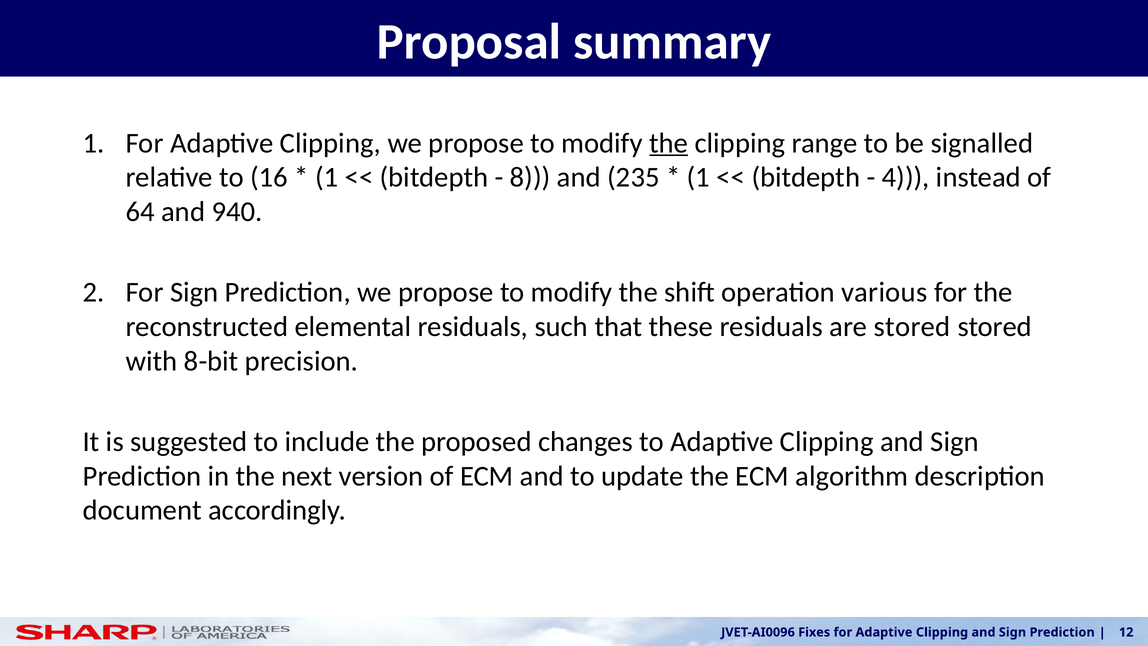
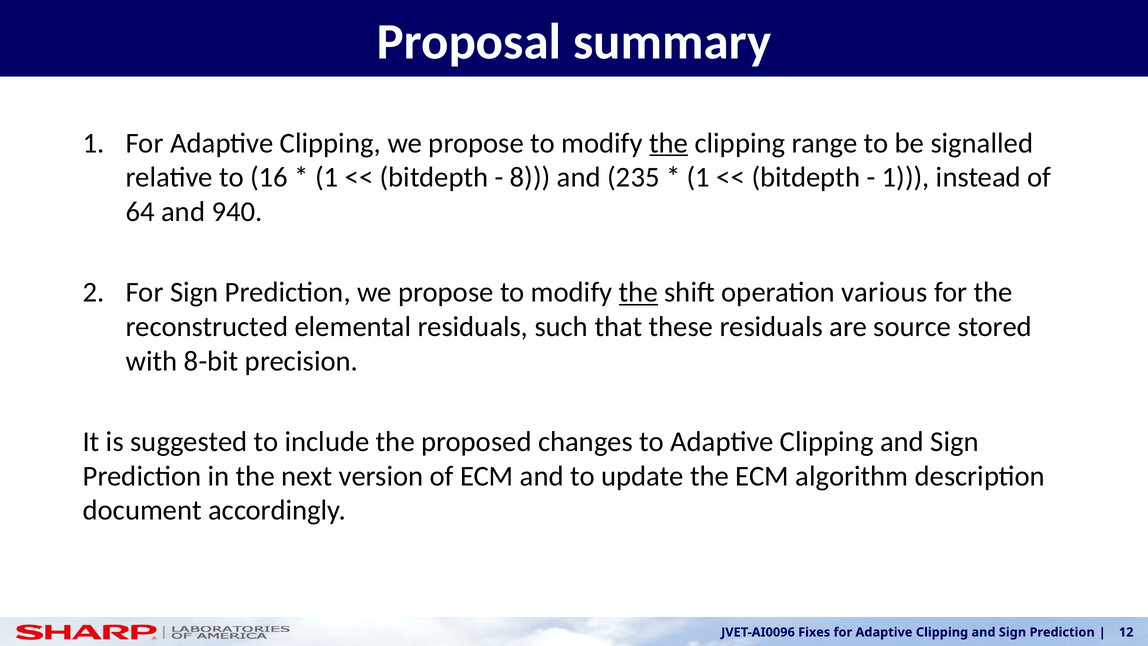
4: 4 -> 1 (906, 177)
the underline: none -> present (638, 292)
are stored: stored -> source (912, 327)
